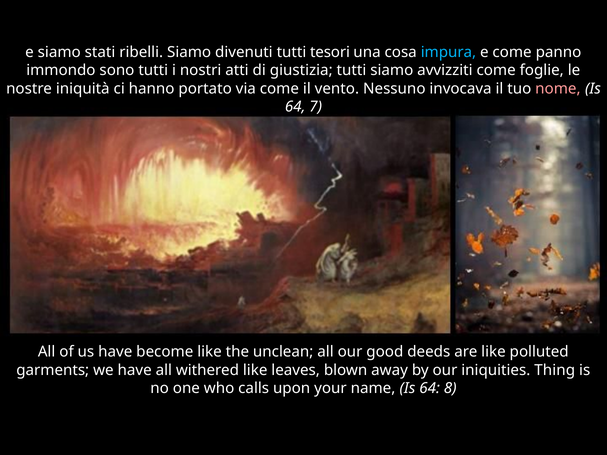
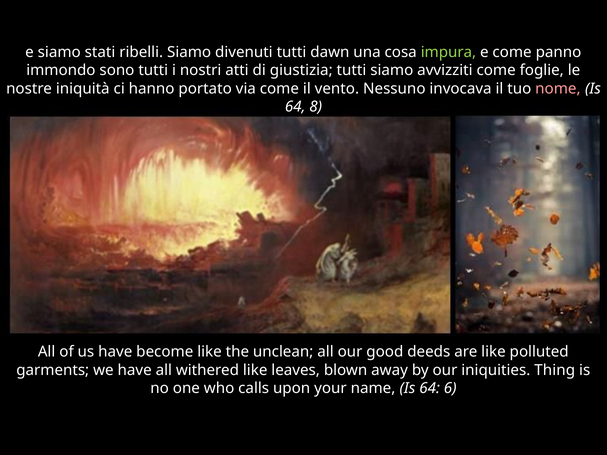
tesori: tesori -> dawn (330, 52)
impura colour: light blue -> light green (448, 52)
7: 7 -> 8 (316, 107)
8: 8 -> 6 (450, 388)
